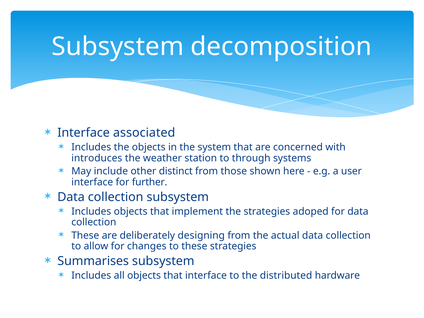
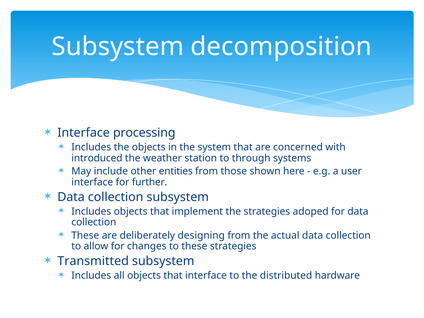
associated: associated -> processing (144, 133)
introduces: introduces -> introduced (97, 158)
distinct: distinct -> entities (176, 171)
Summarises: Summarises -> Transmitted (93, 261)
